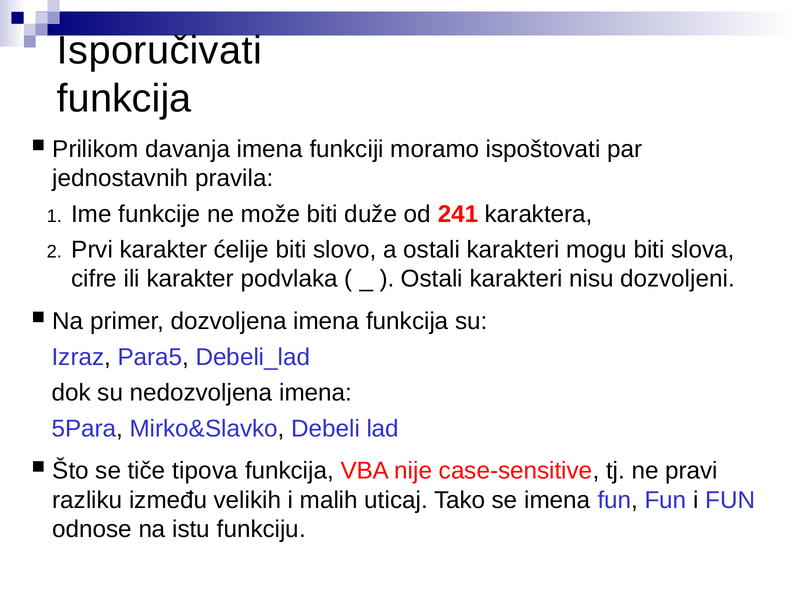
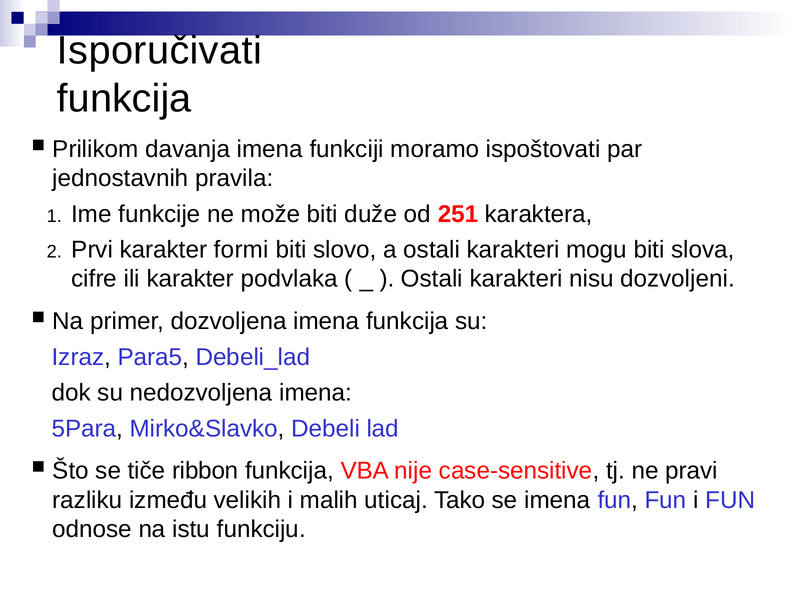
241: 241 -> 251 (458, 214)
ćelije: ćelije -> formi (241, 250)
tipova: tipova -> ribbon (205, 471)
